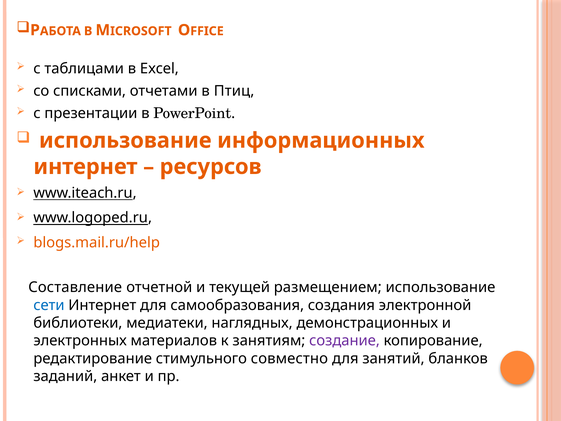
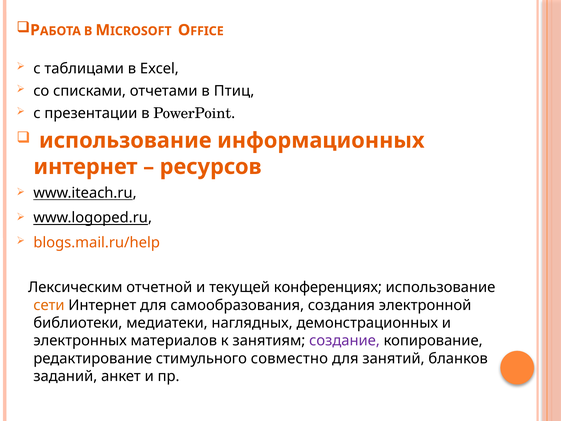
Составление: Составление -> Лексическим (75, 287)
размещением: размещением -> конференциях (328, 287)
сети colour: blue -> orange (49, 305)
